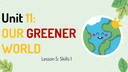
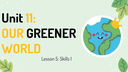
GREENER colour: red -> black (51, 34)
